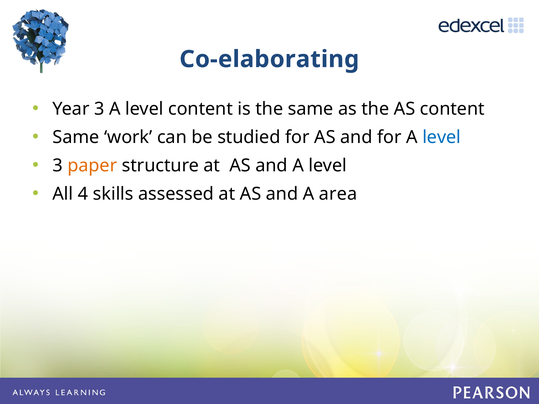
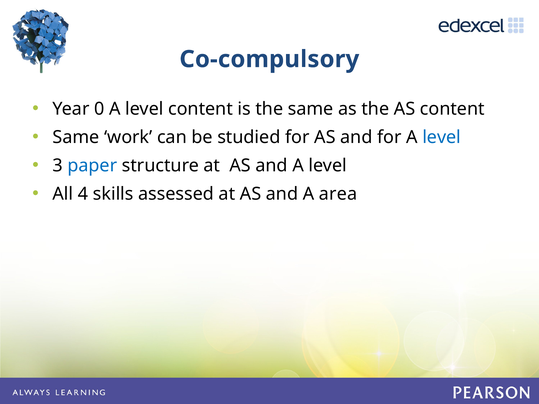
Co-elaborating: Co-elaborating -> Co-compulsory (269, 59)
Year 3: 3 -> 0 (99, 109)
paper colour: orange -> blue (92, 166)
